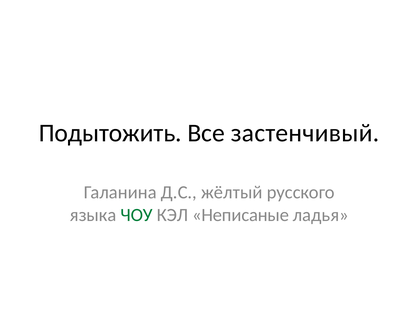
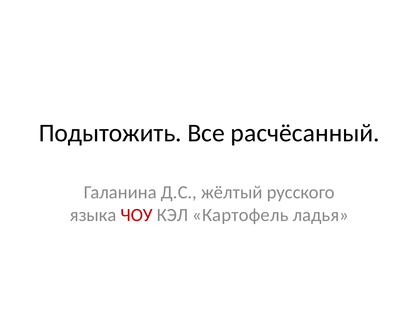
застенчивый: застенчивый -> расчёсанный (305, 133)
ЧОУ colour: green -> red (137, 215)
Неписаные: Неписаные -> Картофель (240, 215)
